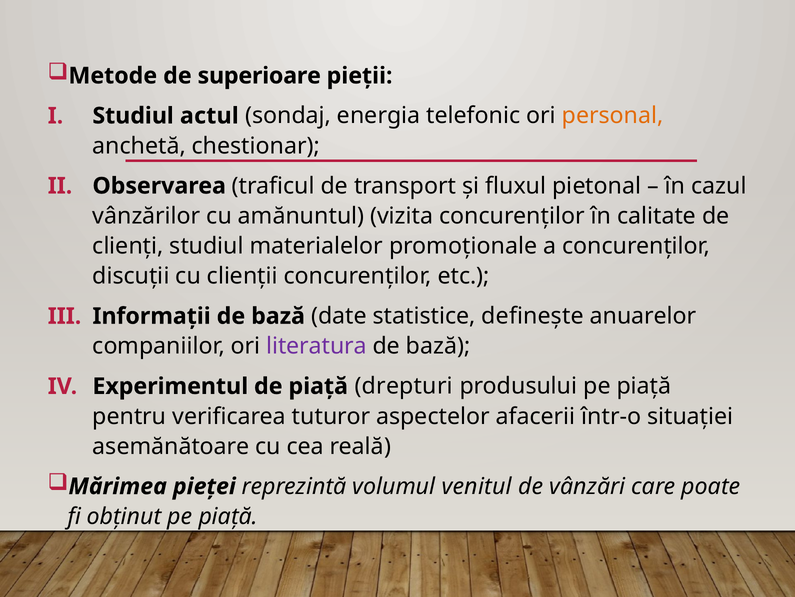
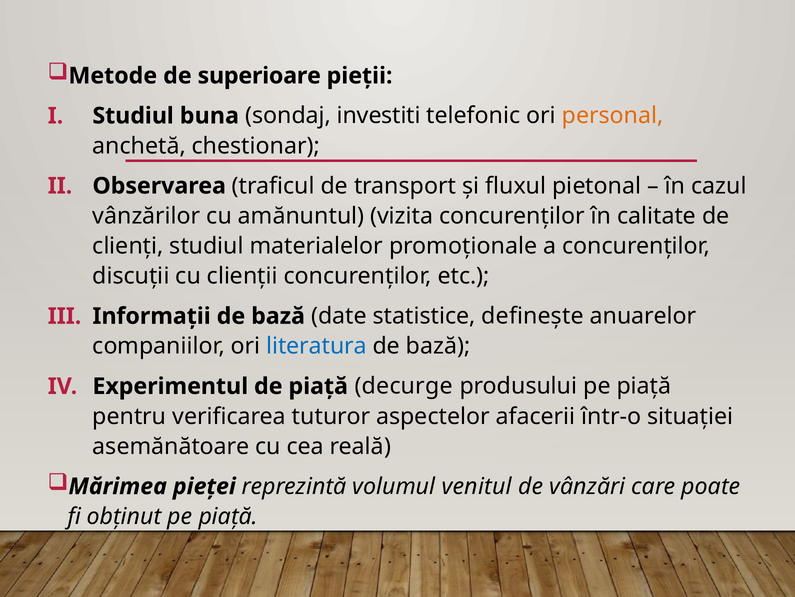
actul: actul -> buna (209, 116)
energia: energia -> investiti (379, 116)
literatura colour: purple -> blue (317, 346)
drepturi: drepturi -> decurge (404, 386)
